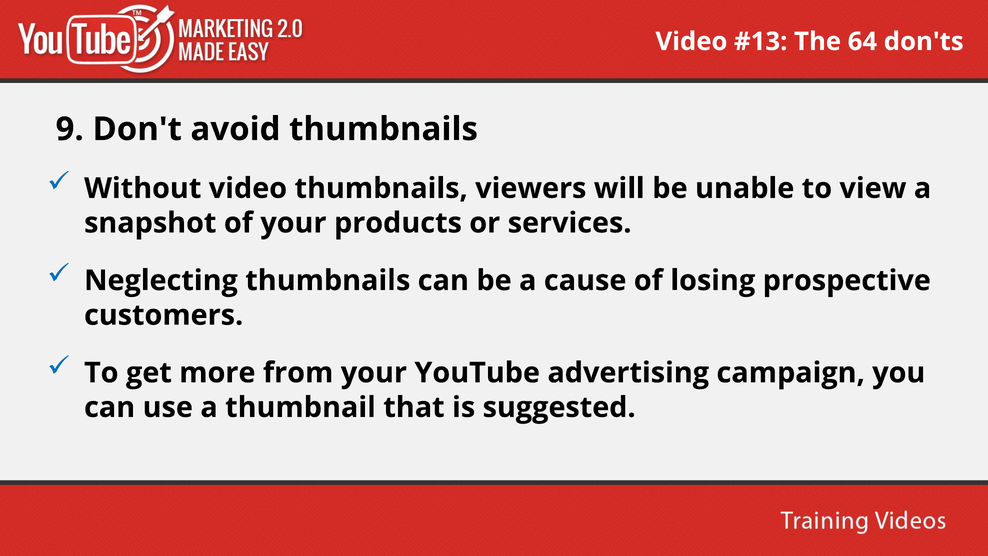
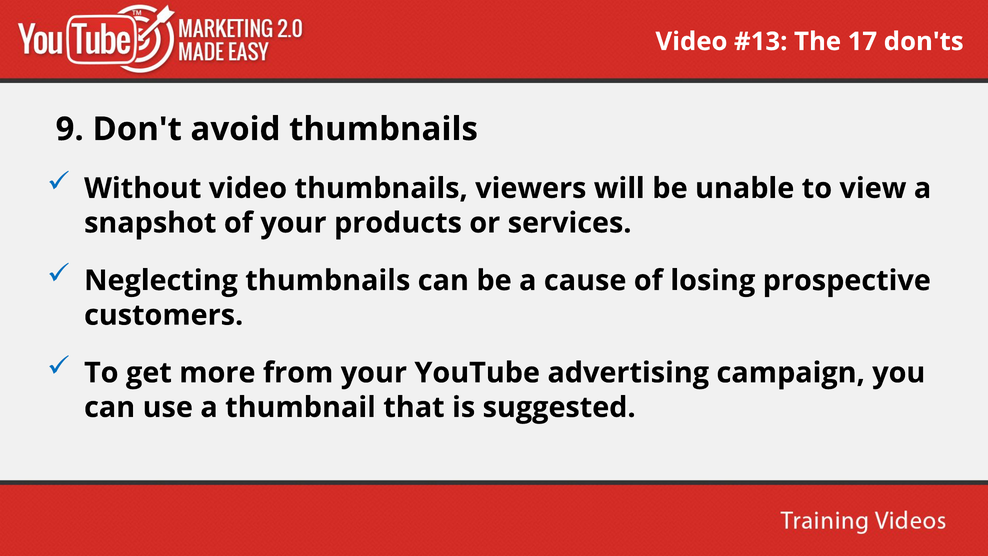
64: 64 -> 17 (862, 42)
